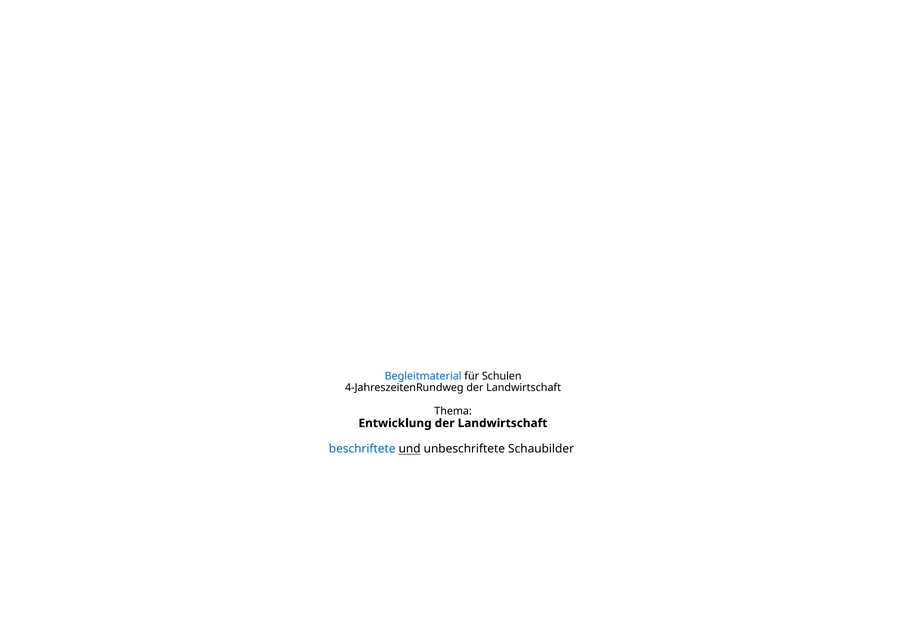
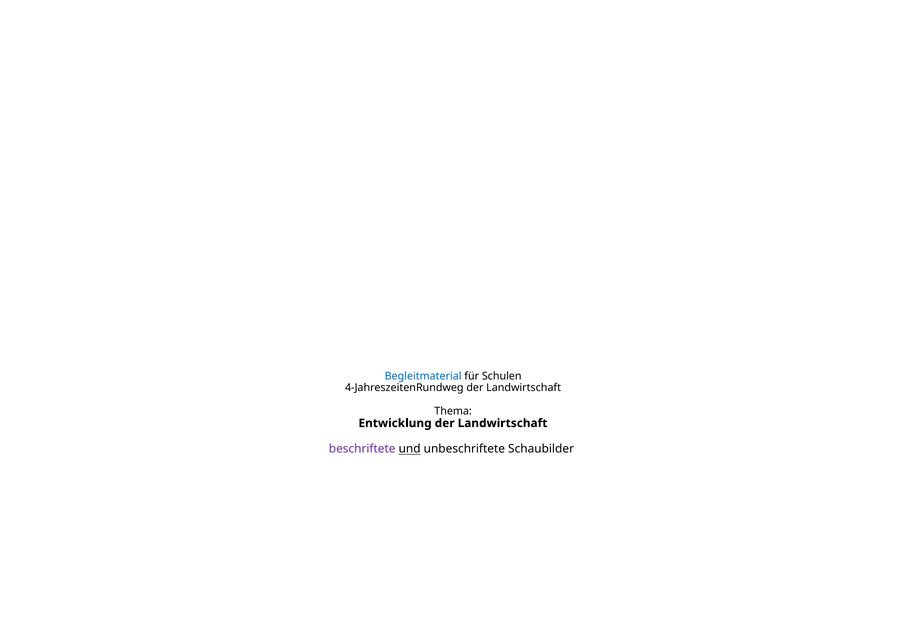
beschriftete colour: blue -> purple (362, 449)
